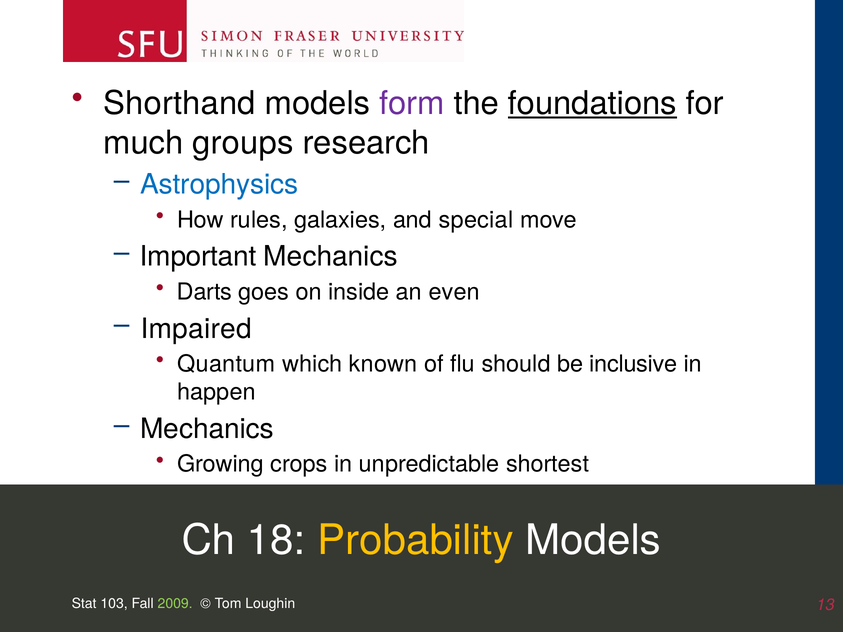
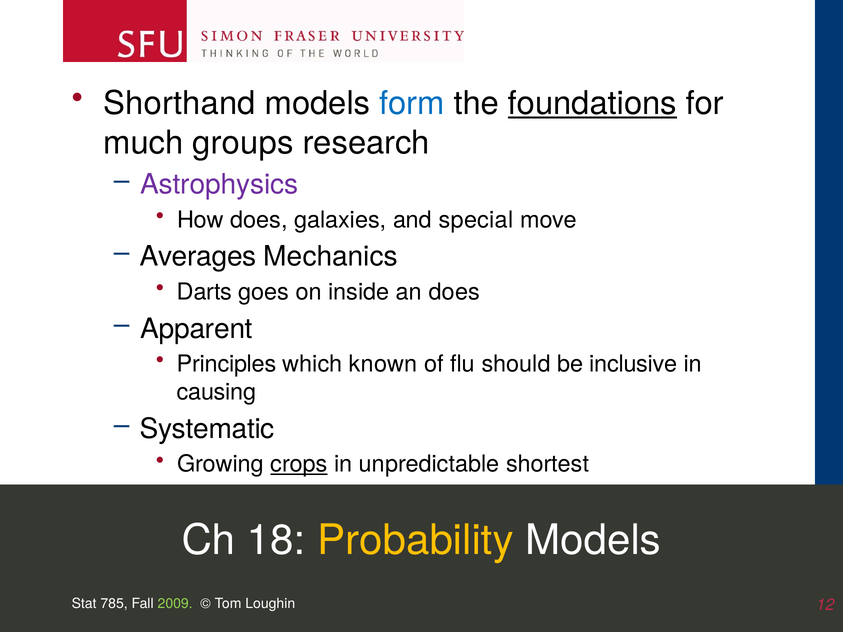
form colour: purple -> blue (412, 103)
Astrophysics colour: blue -> purple (219, 185)
How rules: rules -> does (259, 220)
Important: Important -> Averages (198, 257)
an even: even -> does (454, 292)
Impaired: Impaired -> Apparent (196, 329)
Quantum: Quantum -> Principles (227, 364)
happen: happen -> causing (217, 392)
Mechanics: Mechanics -> Systematic (207, 429)
crops underline: none -> present (299, 464)
103: 103 -> 785 (114, 604)
13: 13 -> 12 (825, 605)
